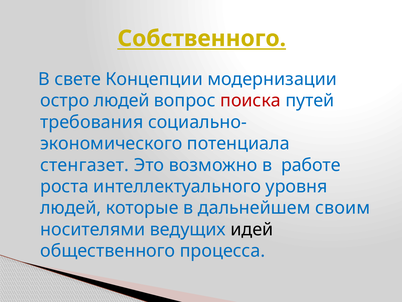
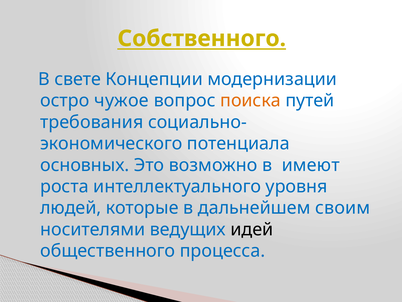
остро людей: людей -> чужое (121, 101)
поиска colour: red -> orange (251, 101)
стенгазет: стенгазет -> основных (85, 165)
работе: работе -> имеют (311, 165)
